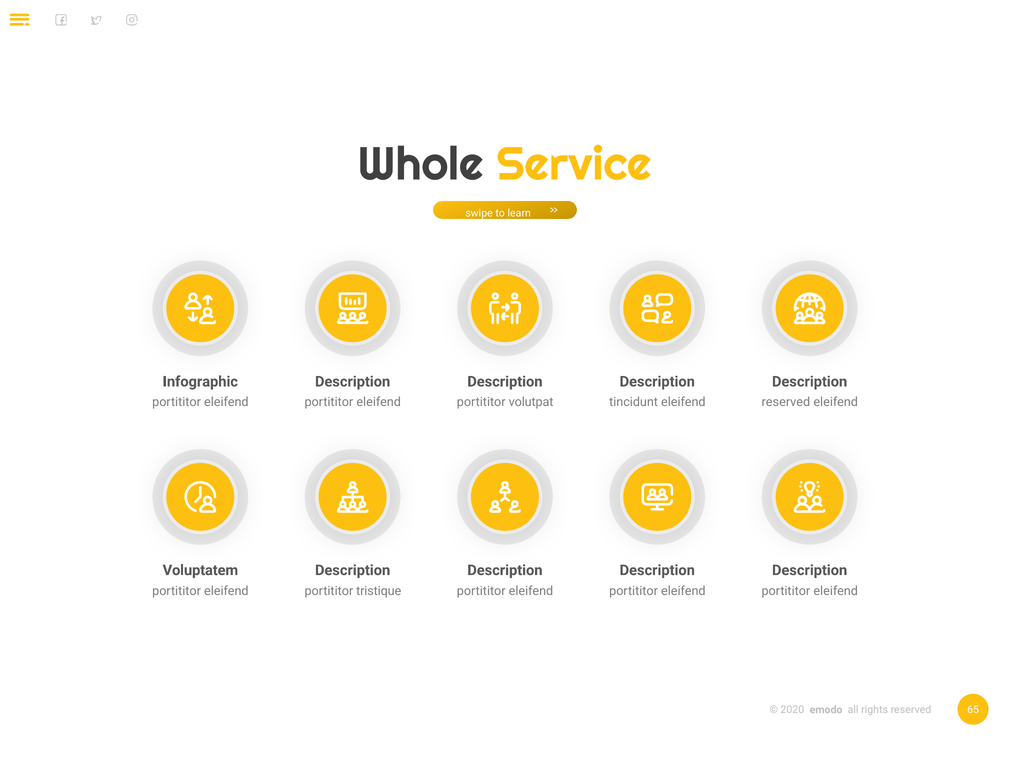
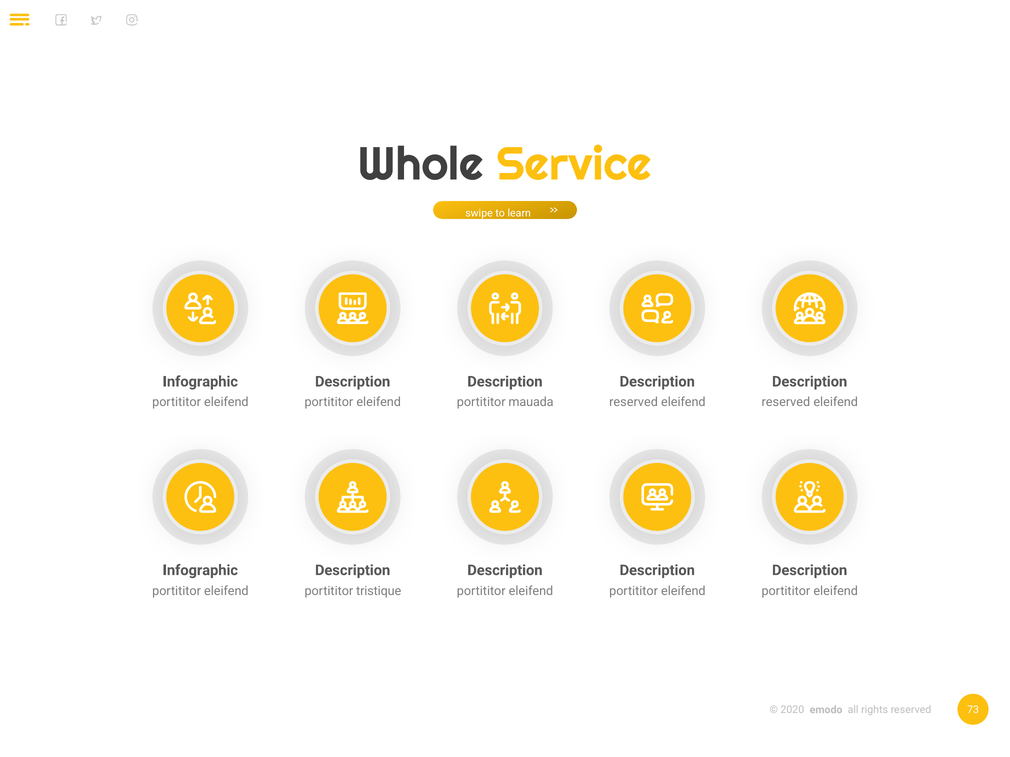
volutpat: volutpat -> mauada (531, 403)
tincidunt: tincidunt -> reserved (634, 403)
Voluptatem: Voluptatem -> Infographic (200, 571)
65: 65 -> 73 (973, 710)
